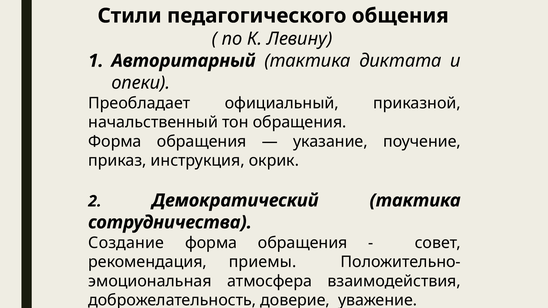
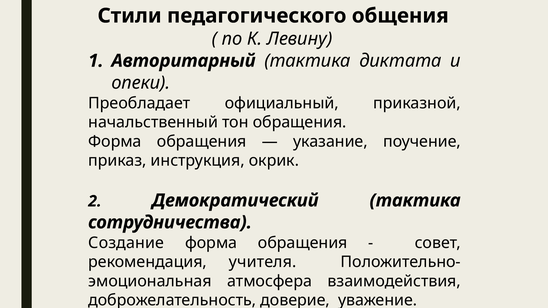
приемы: приемы -> учителя (263, 262)
